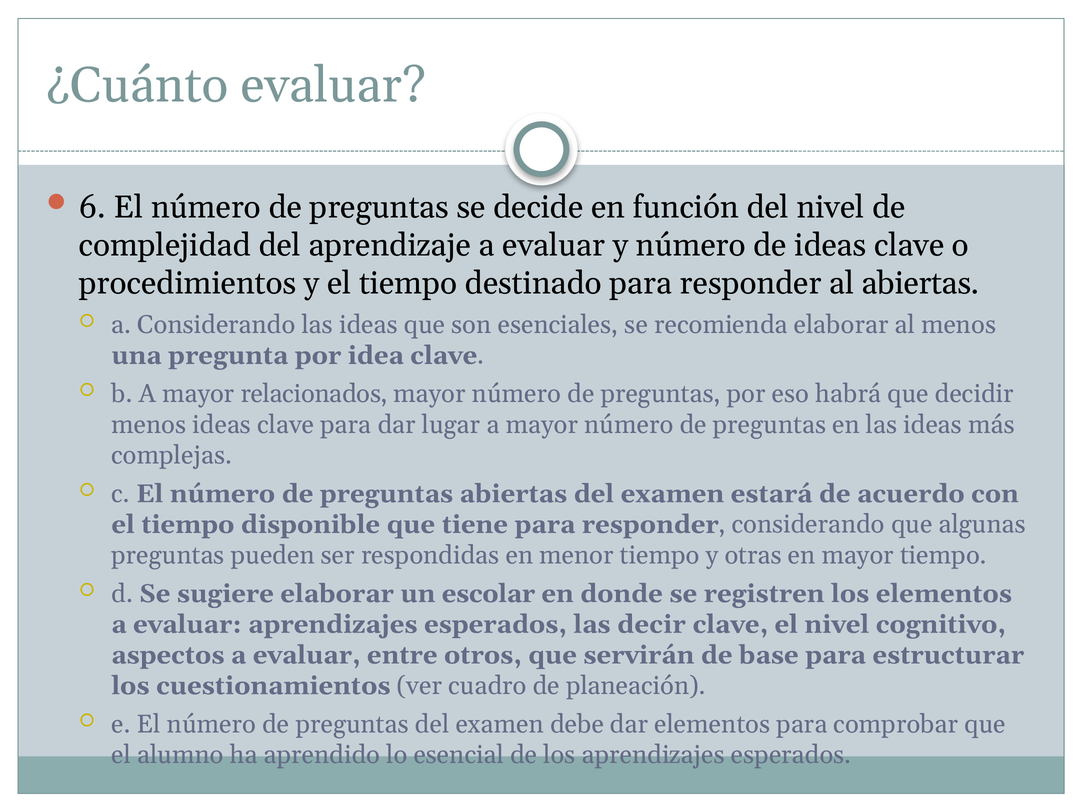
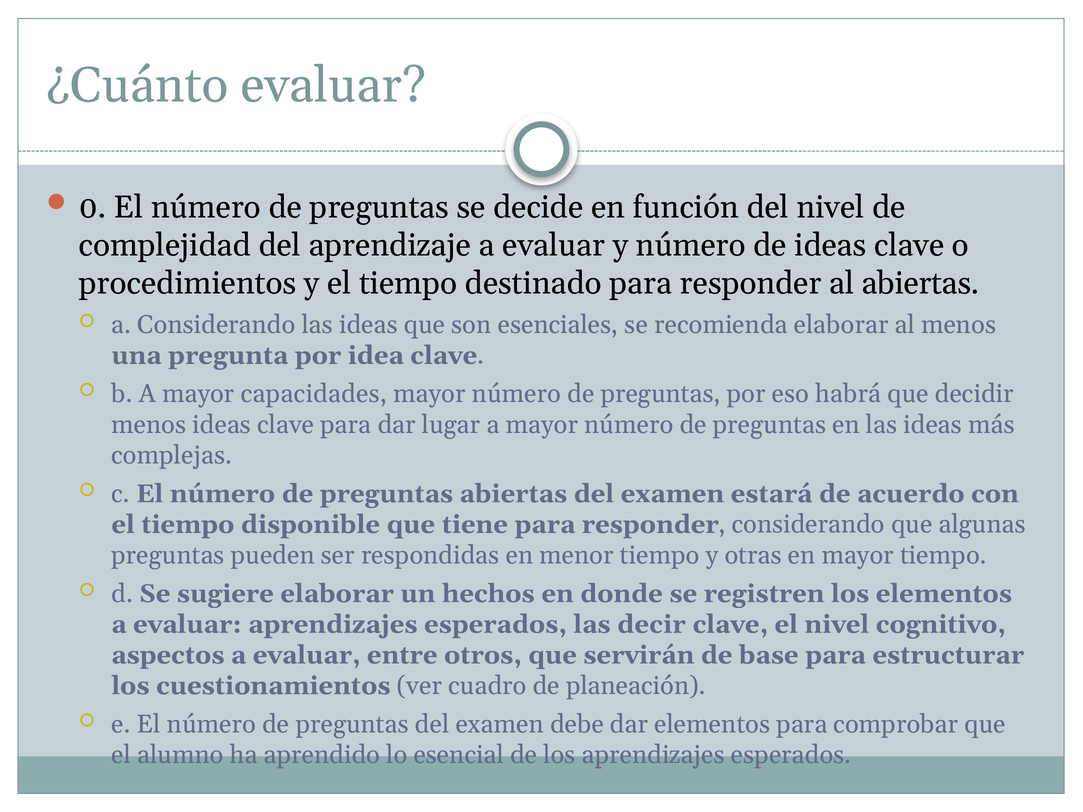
6: 6 -> 0 (93, 207)
relacionados: relacionados -> capacidades (314, 394)
escolar: escolar -> hechos (488, 594)
